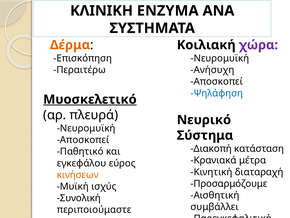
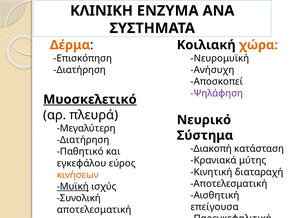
χώρα colour: purple -> orange (259, 45)
Περαιτέρω: Περαιτέρω -> Διατήρηση (80, 70)
Ψηλάφηση colour: blue -> purple (217, 93)
Νευρομυϊκή: Νευρομυϊκή -> Μεγαλύτερη (86, 128)
Αποσκοπεί: Αποσκοπεί -> Διατήρηση (83, 140)
μέτρα: μέτρα -> μύτης (253, 160)
Προσαρμόζουμε: Προσαρμόζουμε -> Αποτελεσματική (229, 183)
Μυϊκή underline: none -> present (73, 186)
συμβάλλει: συμβάλλει -> επείγουσα (215, 206)
περιποιούμαστε: περιποιούμαστε -> αποτελεσματική (94, 209)
